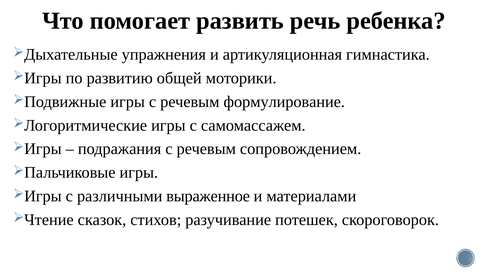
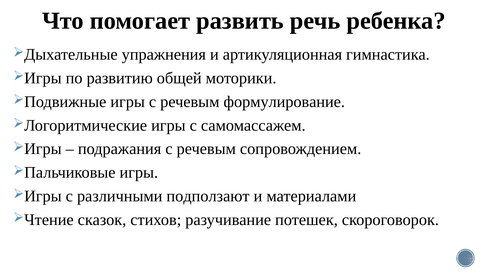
выраженное: выраженное -> подползают (208, 197)
